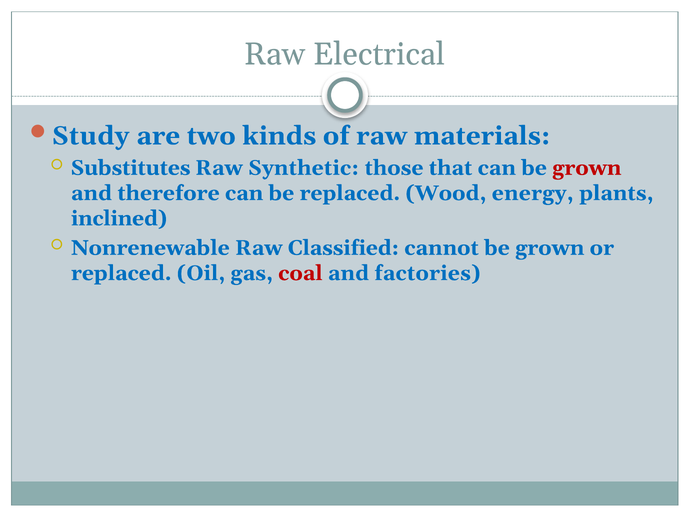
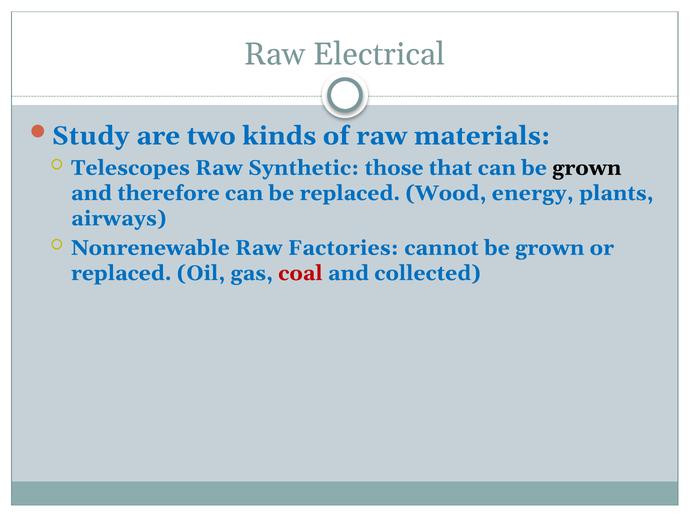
Substitutes: Substitutes -> Telescopes (130, 168)
grown colour: red -> black (587, 168)
inclined: inclined -> airways (119, 219)
Classified: Classified -> Factories (343, 248)
factories: factories -> collected (427, 273)
